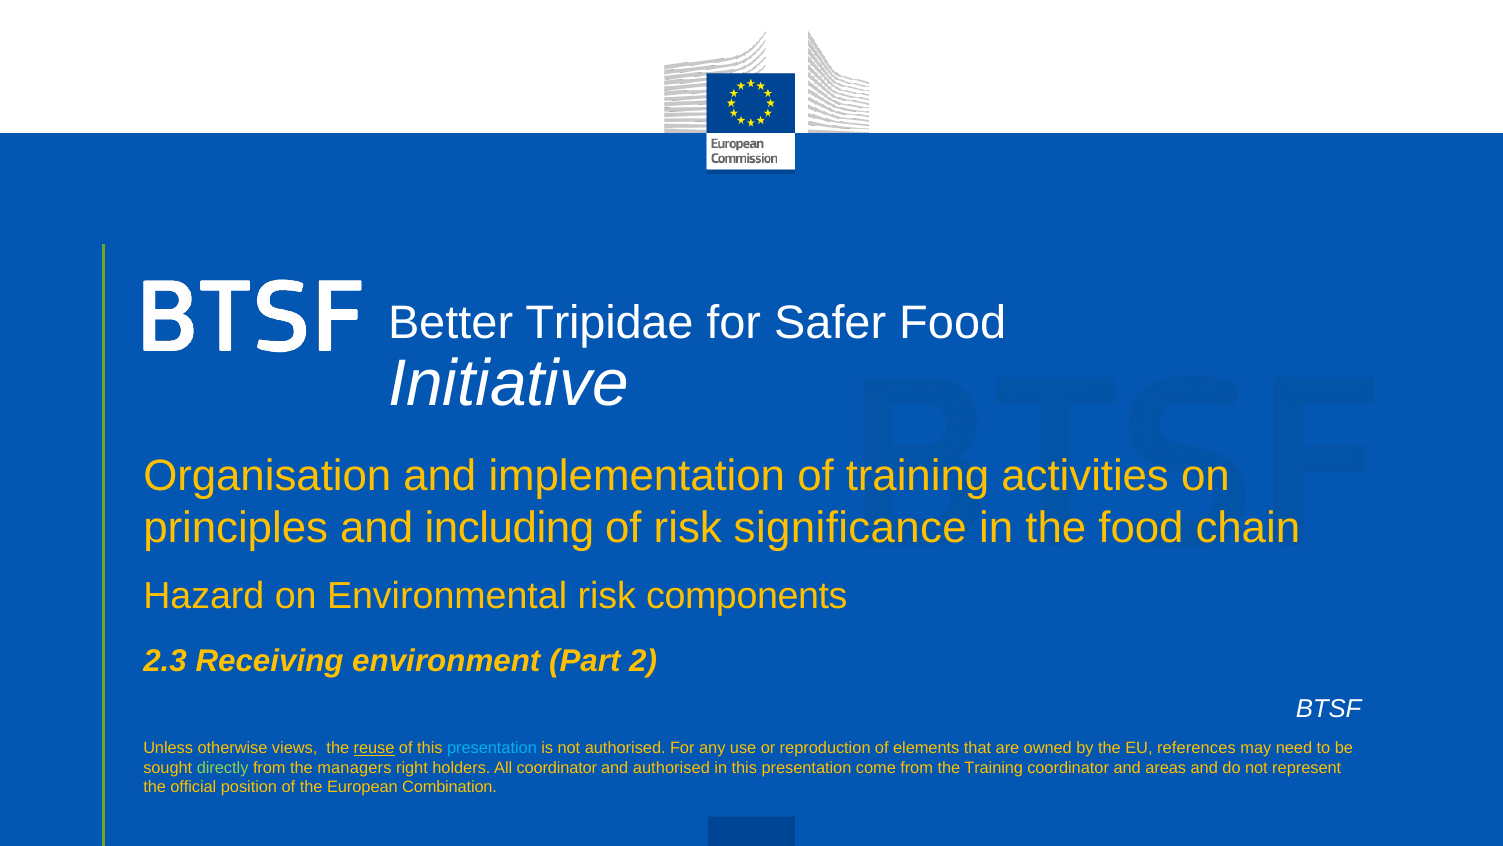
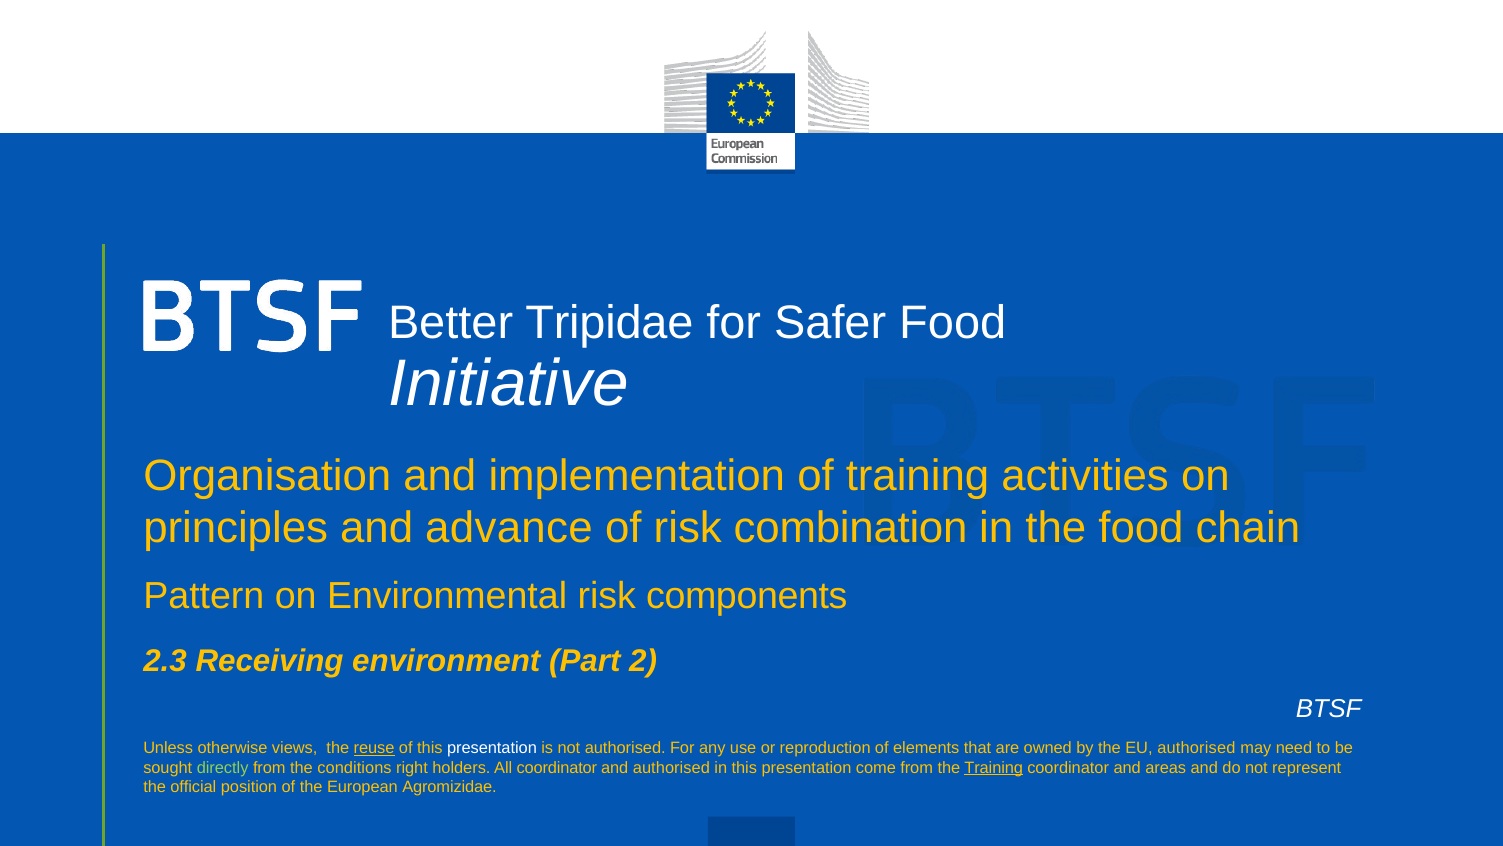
including: including -> advance (509, 528)
significance: significance -> combination (851, 528)
Hazard: Hazard -> Pattern (204, 595)
presentation colour: light blue -> white (492, 747)
EU references: references -> authorised (1196, 747)
managers: managers -> conditions (354, 767)
Training underline: none -> present (994, 767)
Combination: Combination -> Agromizidae (450, 787)
